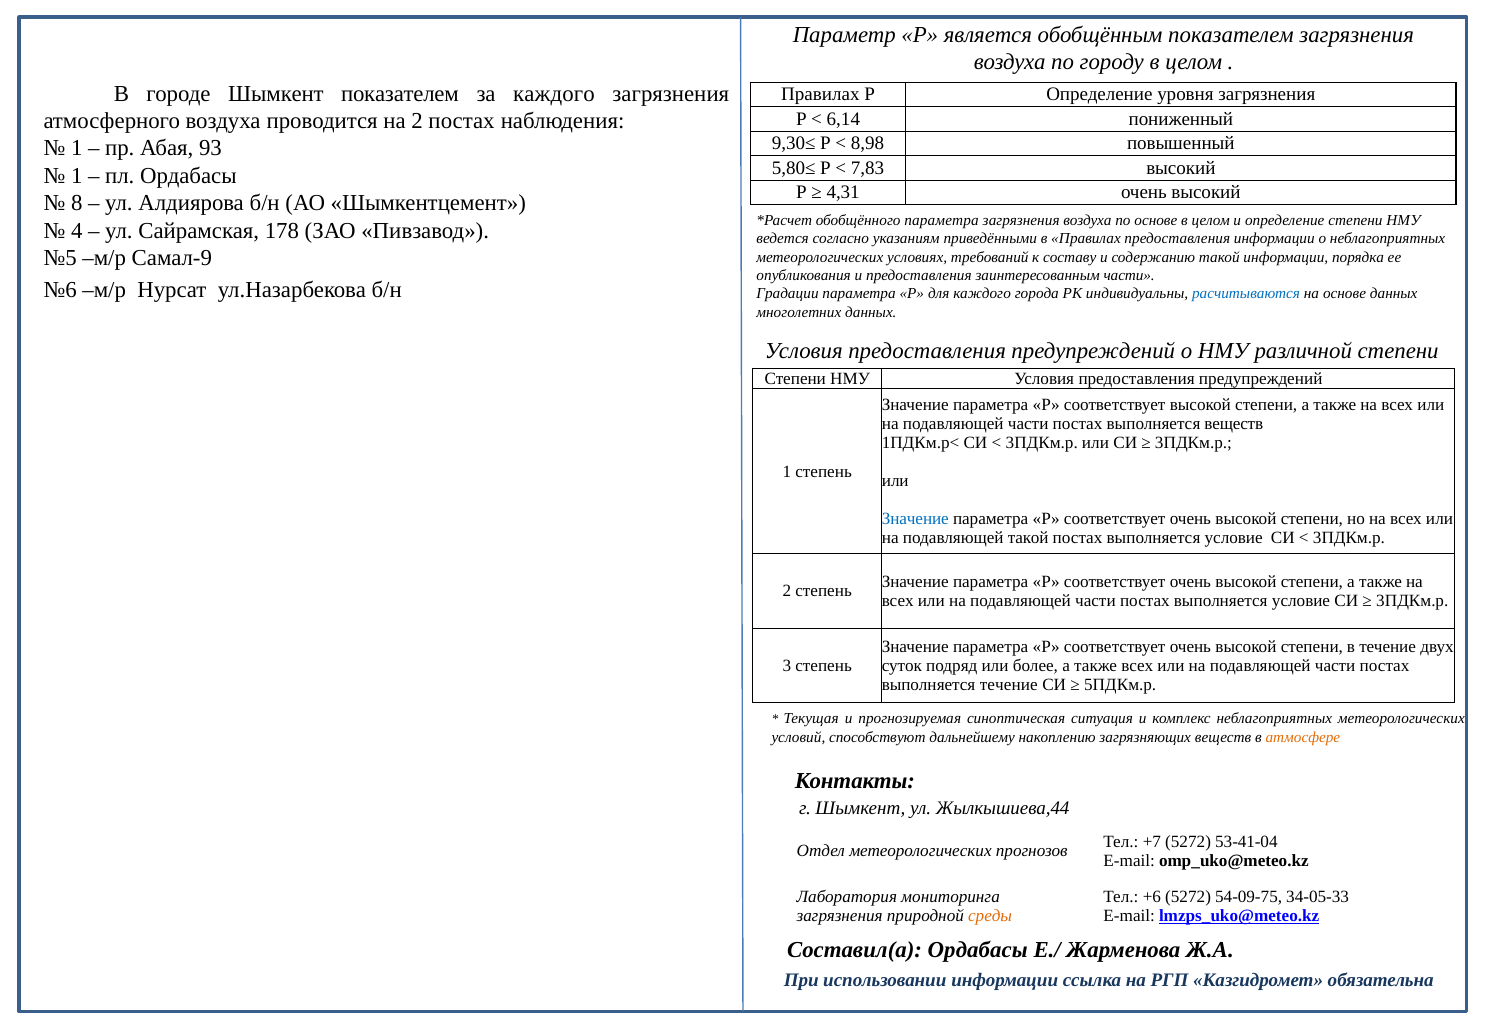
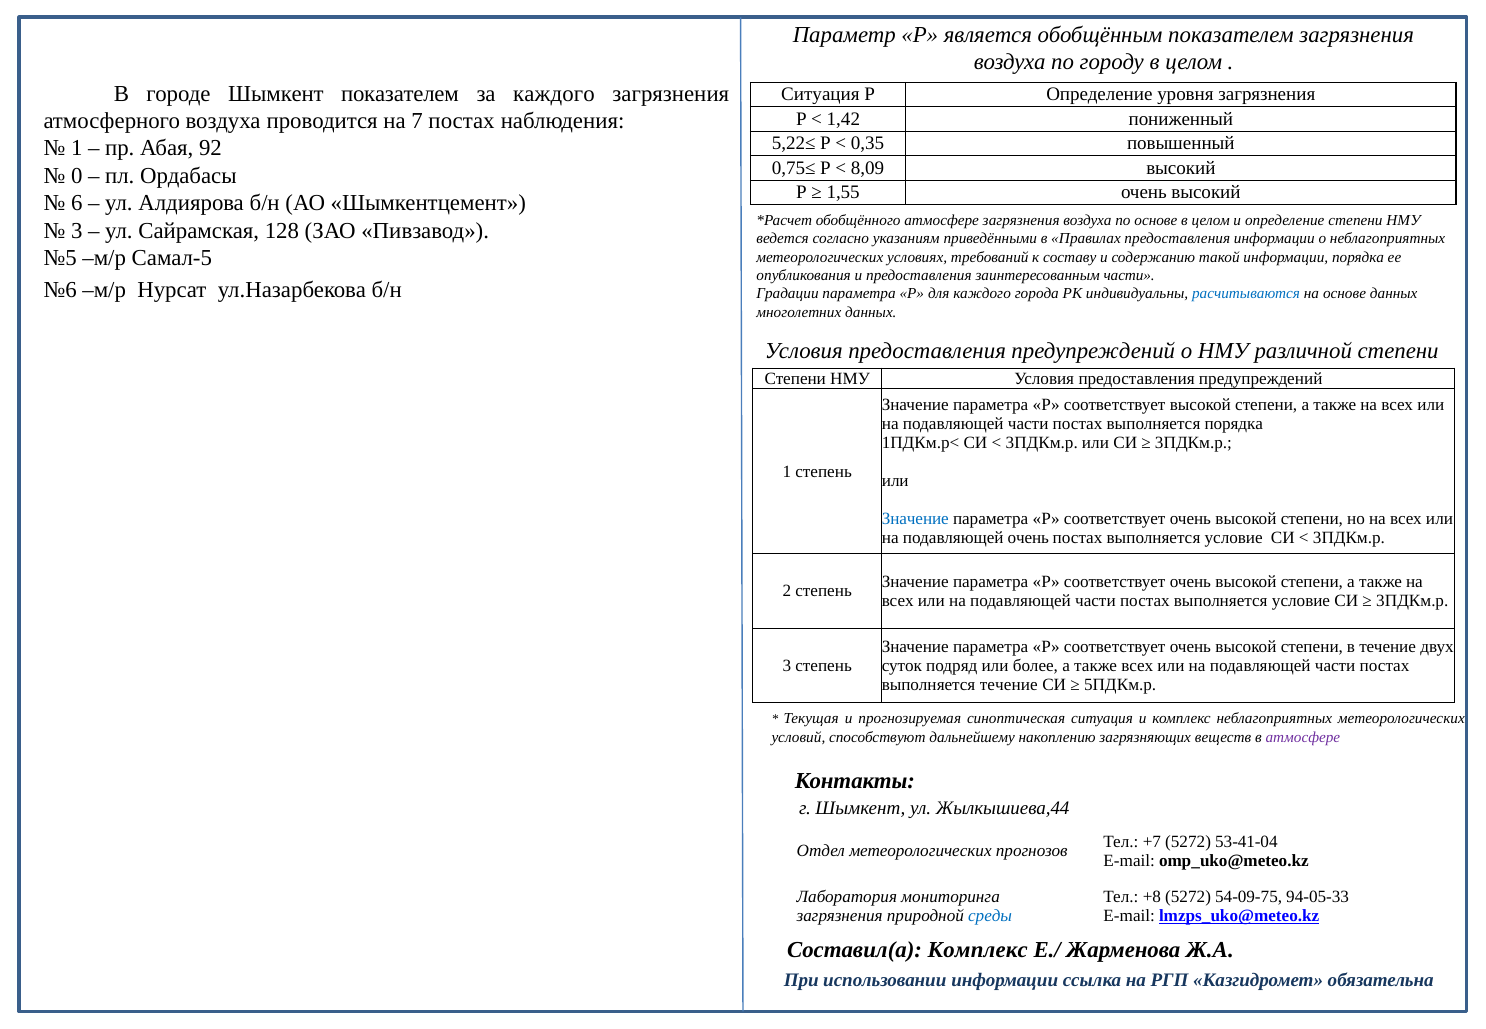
Правилах: Правилах -> Ситуация (820, 94)
6,14: 6,14 -> 1,42 (843, 119)
на 2: 2 -> 7 (417, 121)
9,30≤: 9,30≤ -> 5,22≤ (794, 143)
8,98: 8,98 -> 0,35 (867, 143)
93: 93 -> 92 (210, 148)
5,80≤: 5,80≤ -> 0,75≤ (794, 168)
7,83: 7,83 -> 8,09 (867, 168)
1: 1 -> 0 (77, 176)
4,31: 4,31 -> 1,55 (843, 192)
8: 8 -> 6 (77, 203)
обобщённого параметра: параметра -> атмосфере (942, 221)
4: 4 -> 3 (77, 231)
178: 178 -> 128 (282, 231)
Самал-9: Самал-9 -> Самал-5 (172, 258)
выполняется веществ: веществ -> порядка (1234, 424)
подавляющей такой: такой -> очень (1028, 538)
атмосфере colour: orange -> purple (1303, 737)
+6: +6 -> +8 (1152, 896)
34-05-33: 34-05-33 -> 94-05-33 (1318, 896)
среды colour: orange -> blue (990, 915)
Составил(а Ордабасы: Ордабасы -> Комплекс (978, 950)
